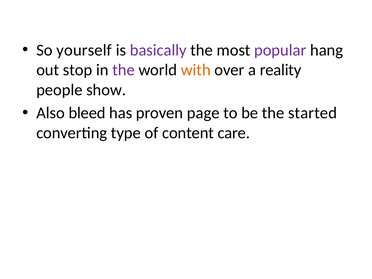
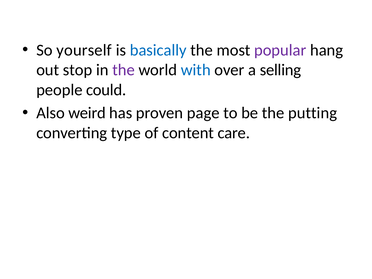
basically colour: purple -> blue (158, 50)
with colour: orange -> blue (196, 70)
reality: reality -> selling (281, 70)
show: show -> could (106, 90)
bleed: bleed -> weird (87, 113)
started: started -> putting (313, 113)
